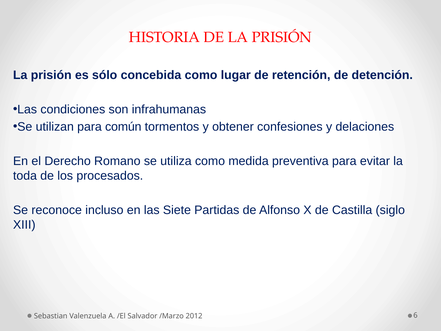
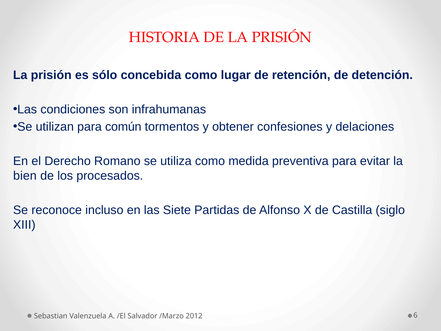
toda: toda -> bien (25, 176)
